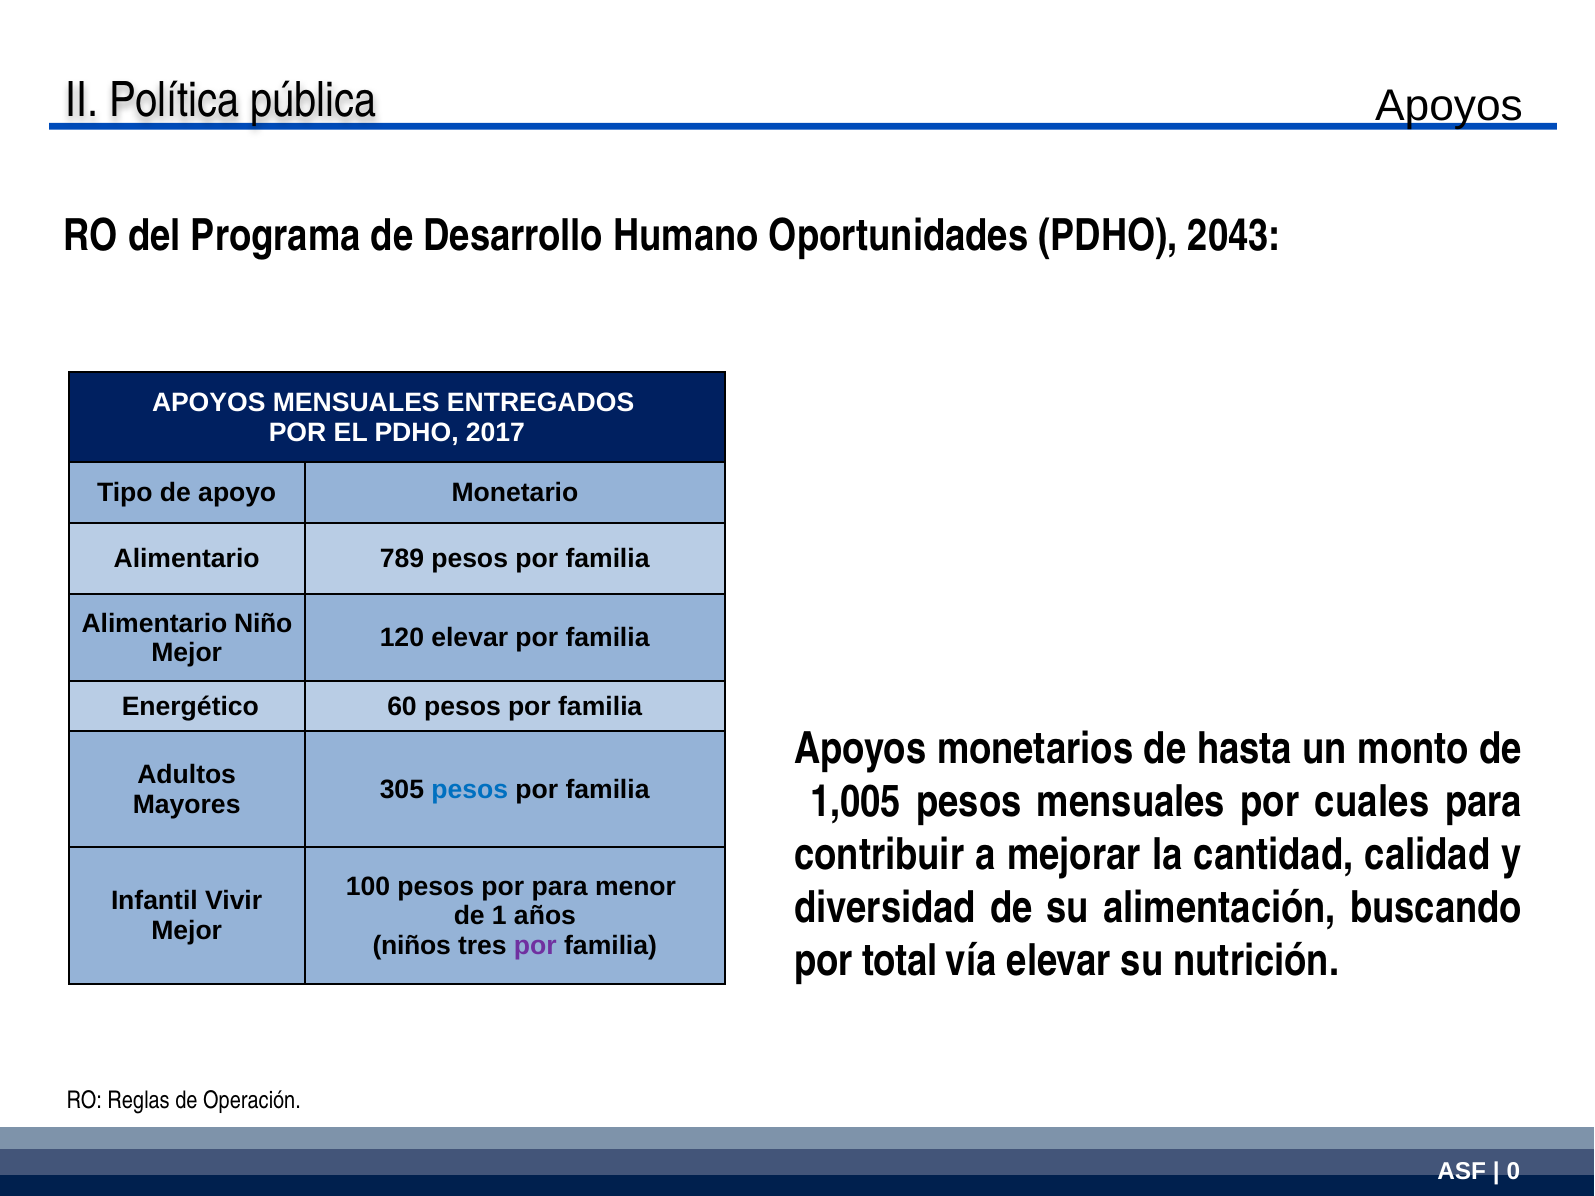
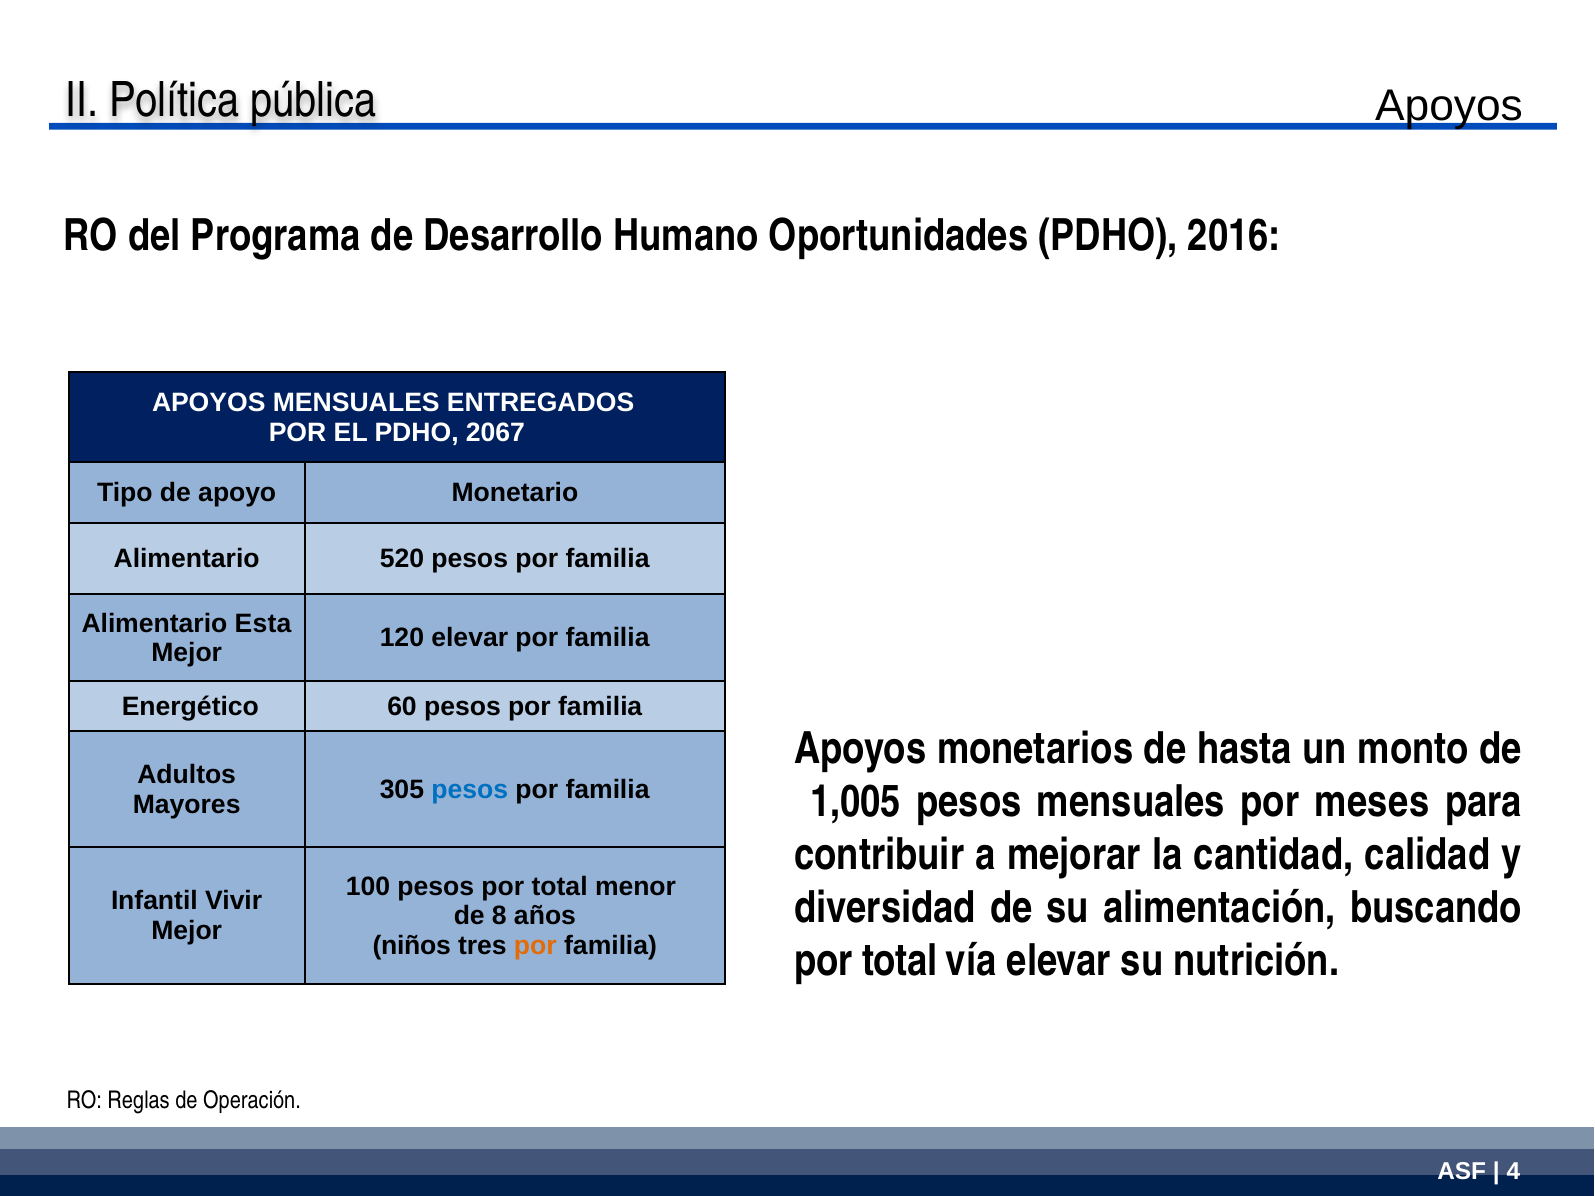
2043: 2043 -> 2016 (1234, 236)
2017: 2017 -> 2067 (495, 433)
789: 789 -> 520 (402, 559)
Niño: Niño -> Esta (263, 623)
cuales: cuales -> meses (1372, 802)
pesos por para: para -> total (560, 886)
1: 1 -> 8 (499, 916)
por colour: purple -> orange (535, 946)
0: 0 -> 4 (1513, 1172)
